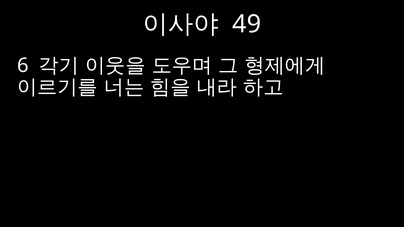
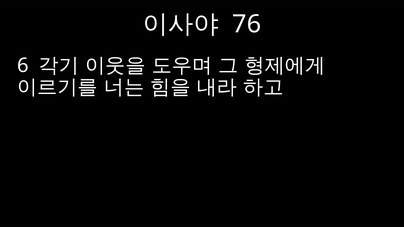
49: 49 -> 76 (247, 24)
